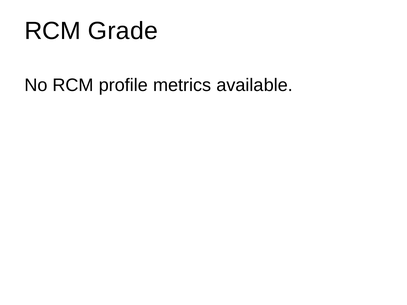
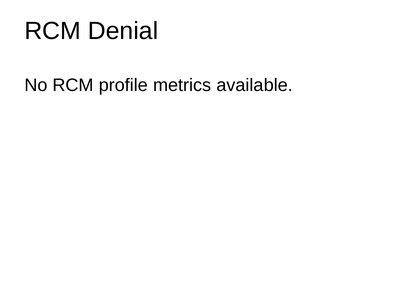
Grade: Grade -> Denial (123, 31)
